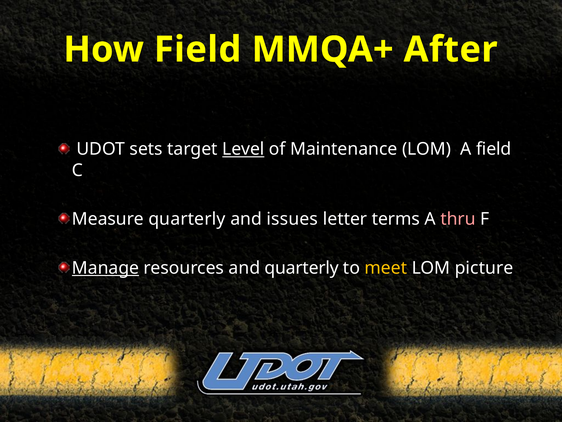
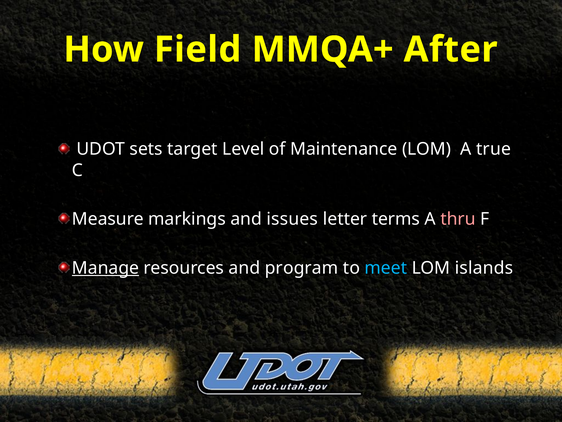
Level underline: present -> none (243, 149)
A field: field -> true (494, 149)
Measure quarterly: quarterly -> markings (187, 219)
and quarterly: quarterly -> program (302, 268)
meet colour: yellow -> light blue (386, 268)
picture: picture -> islands (484, 268)
